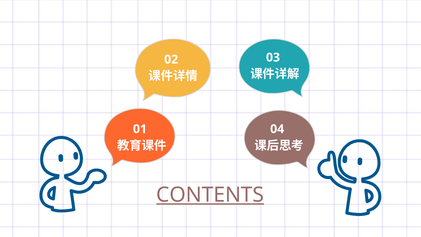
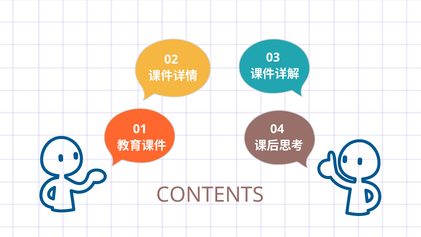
CONTENTS underline: present -> none (210, 195)
